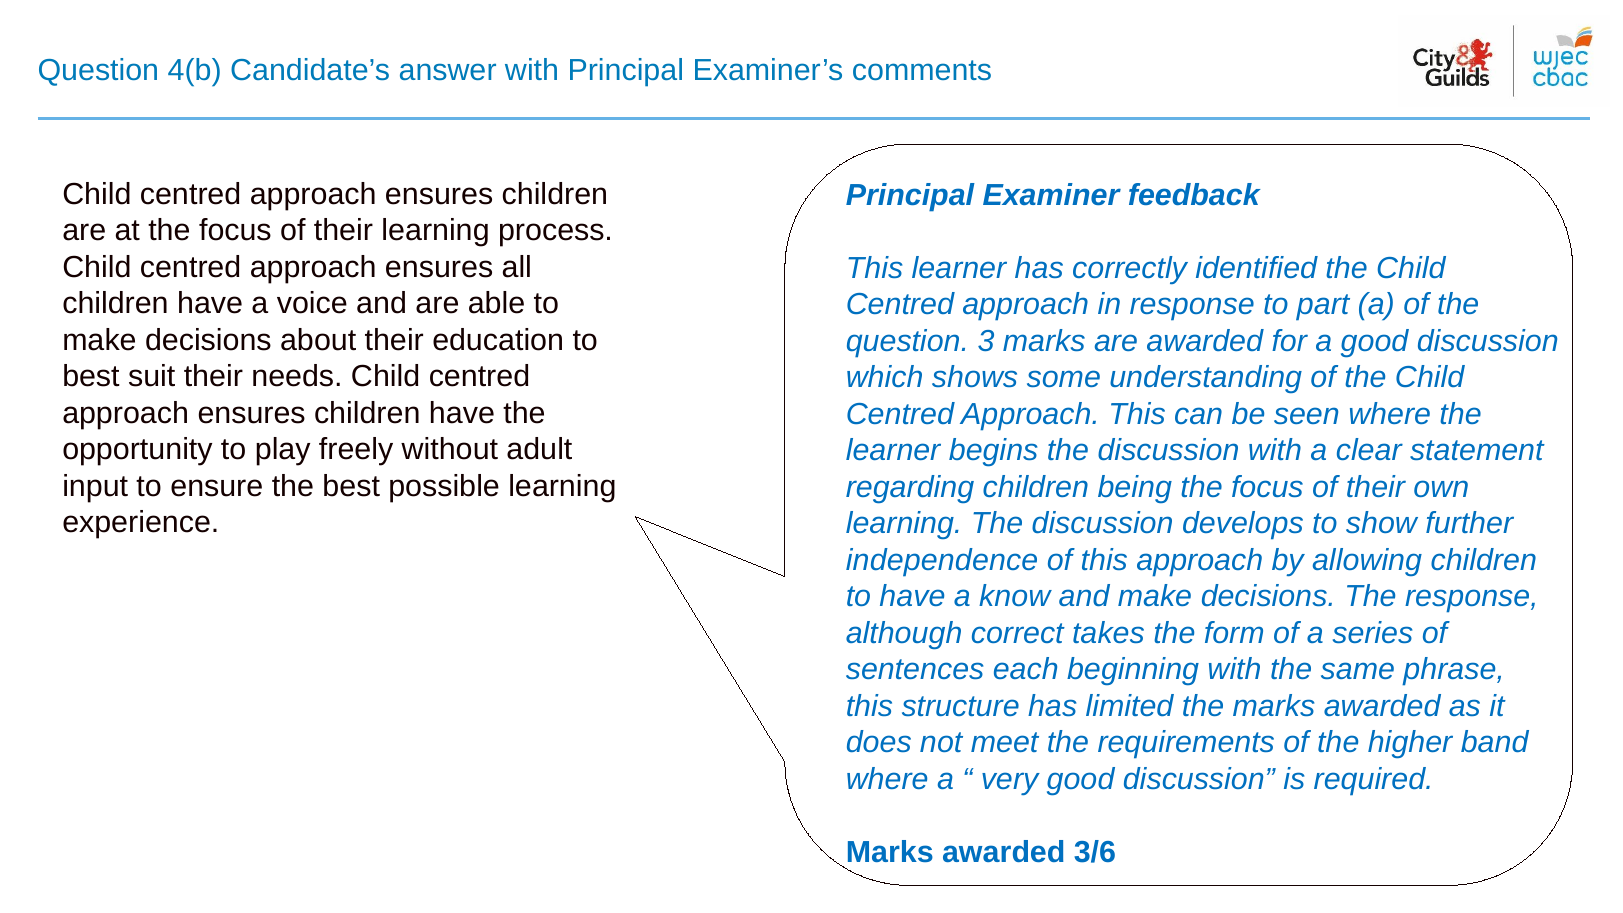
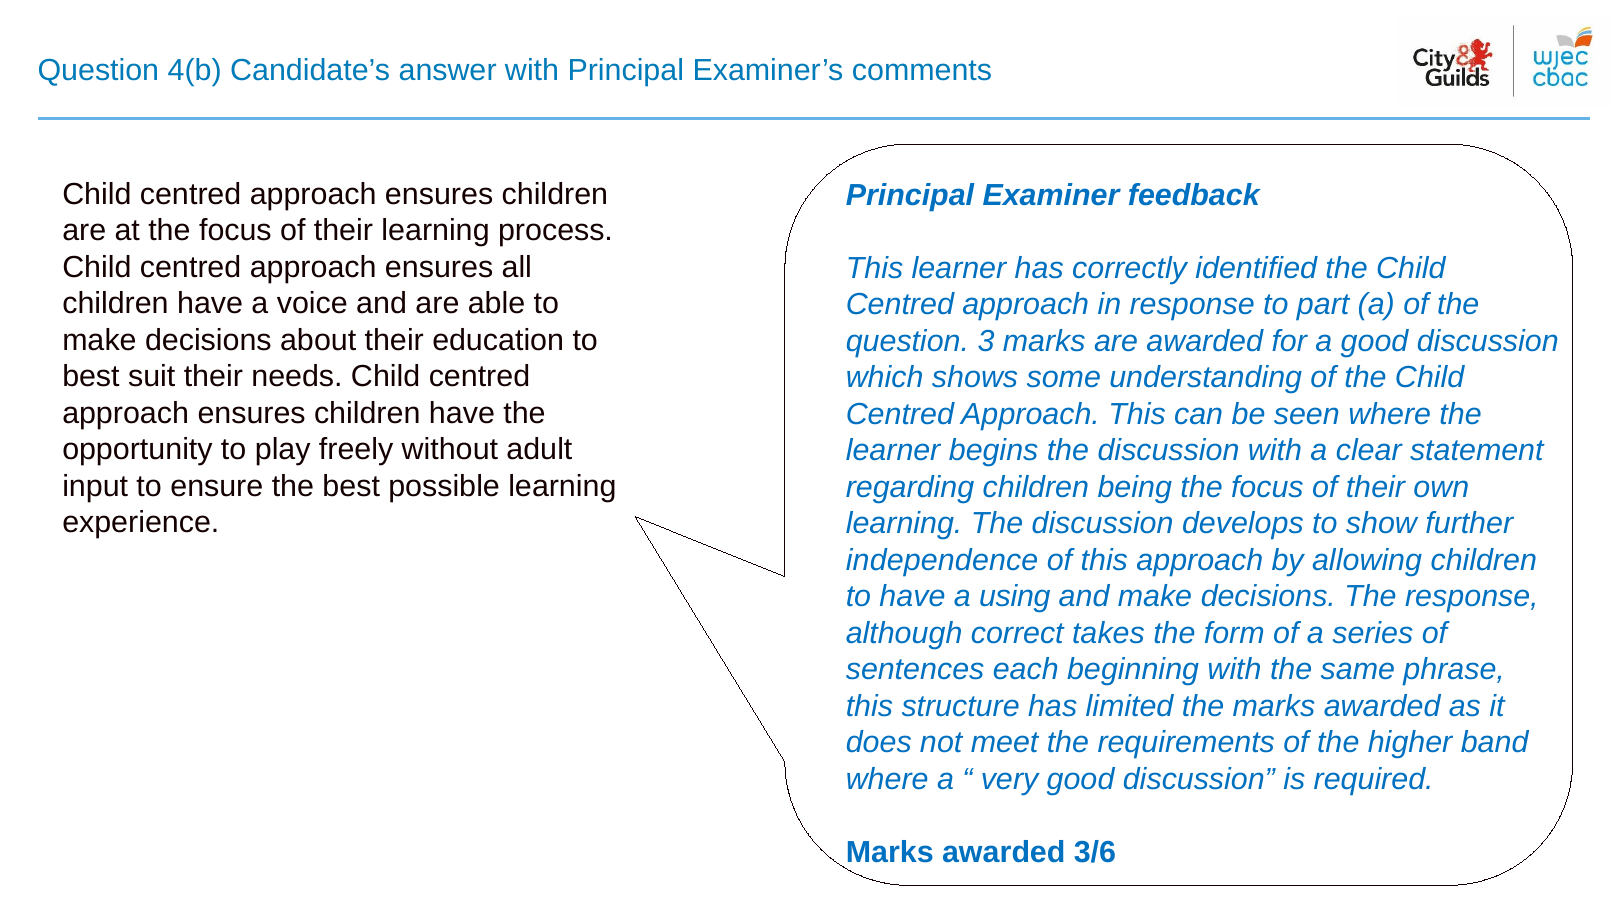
know: know -> using (1015, 597)
